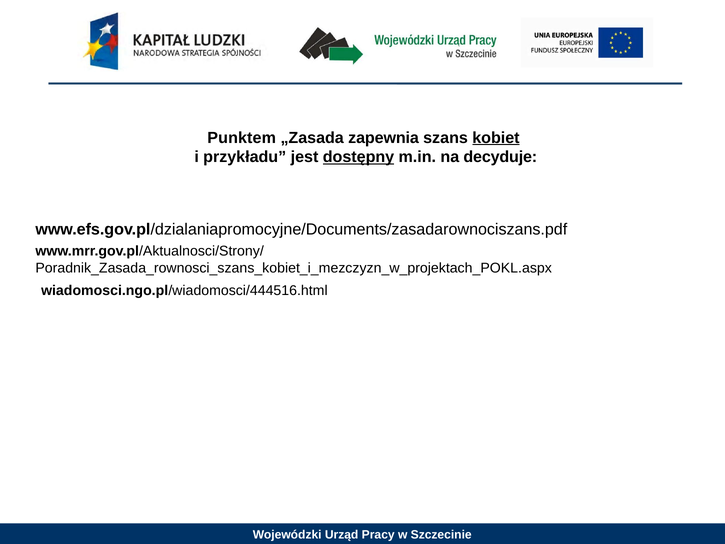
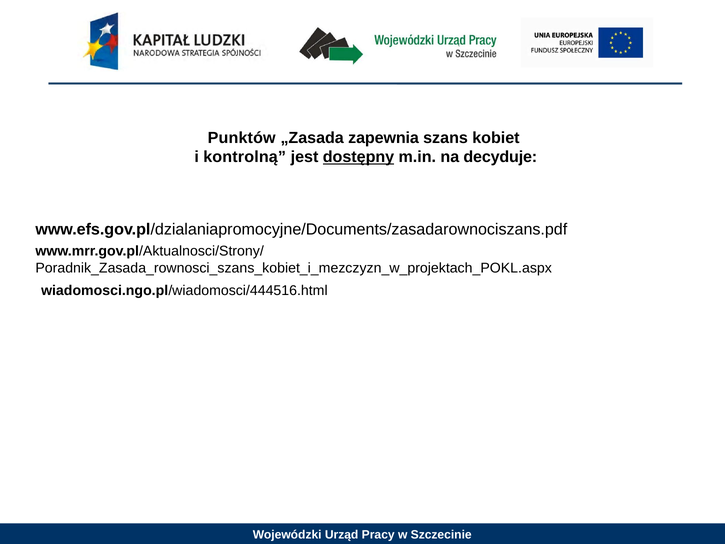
Punktem: Punktem -> Punktów (242, 138)
kobiet underline: present -> none (496, 138)
przykładu: przykładu -> kontrolną (245, 157)
